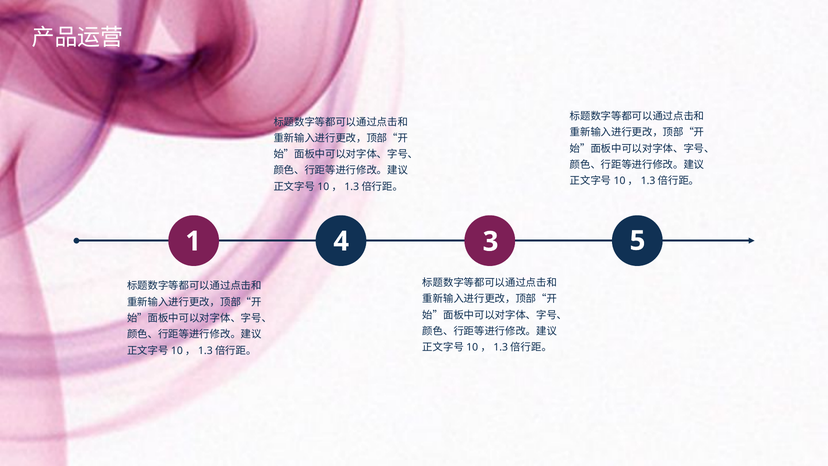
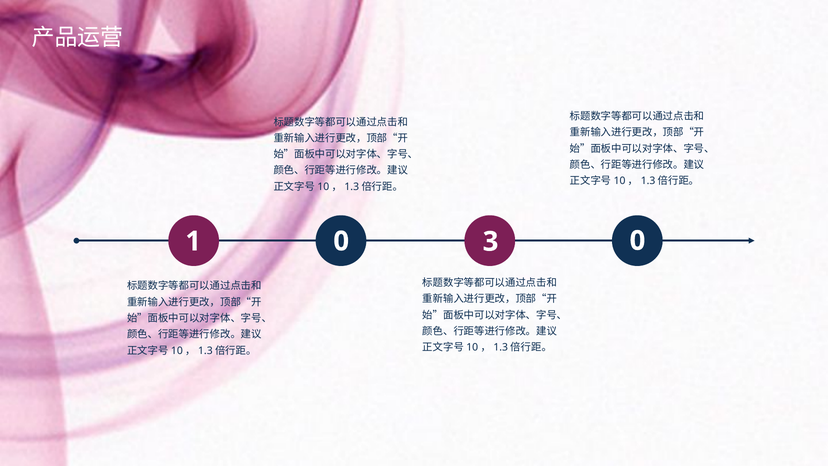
1 4: 4 -> 0 (341, 241)
3 5: 5 -> 0 (637, 241)
